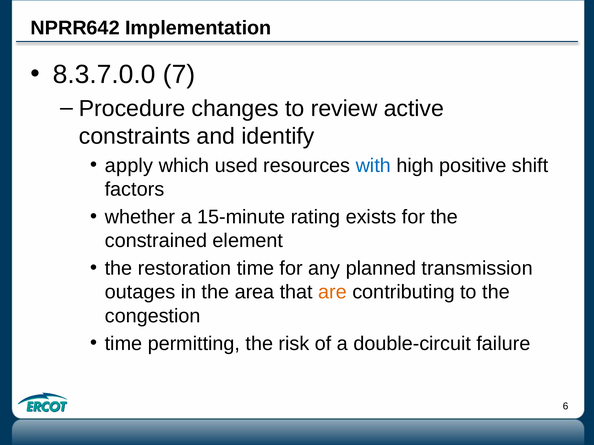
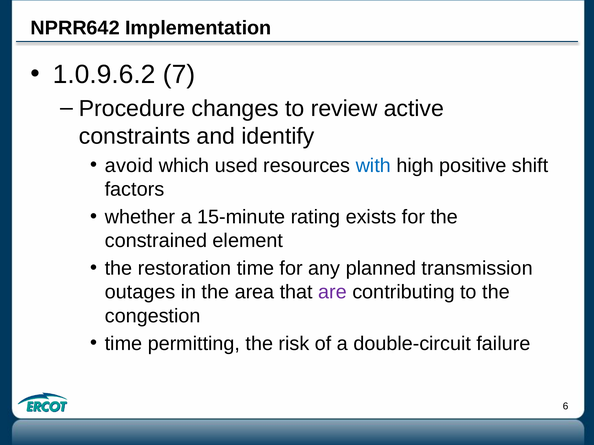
8.3.7.0.0: 8.3.7.0.0 -> 1.0.9.6.2 (104, 75)
apply: apply -> avoid (129, 166)
are colour: orange -> purple (333, 292)
